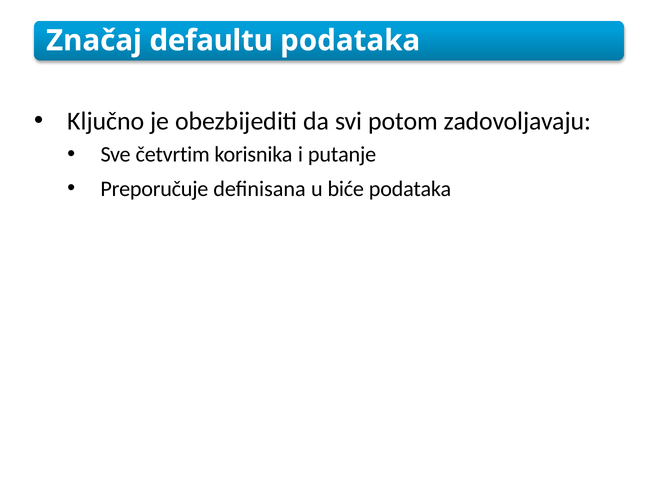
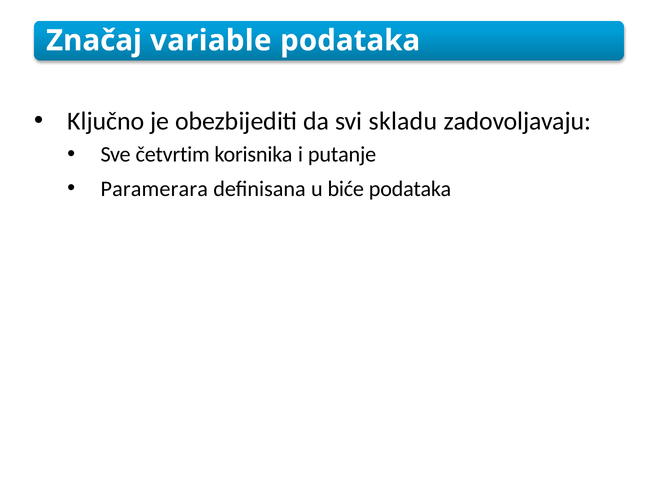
defaultu: defaultu -> variable (211, 41)
potom: potom -> skladu (403, 121)
Preporučuje: Preporučuje -> Paramerara (154, 189)
